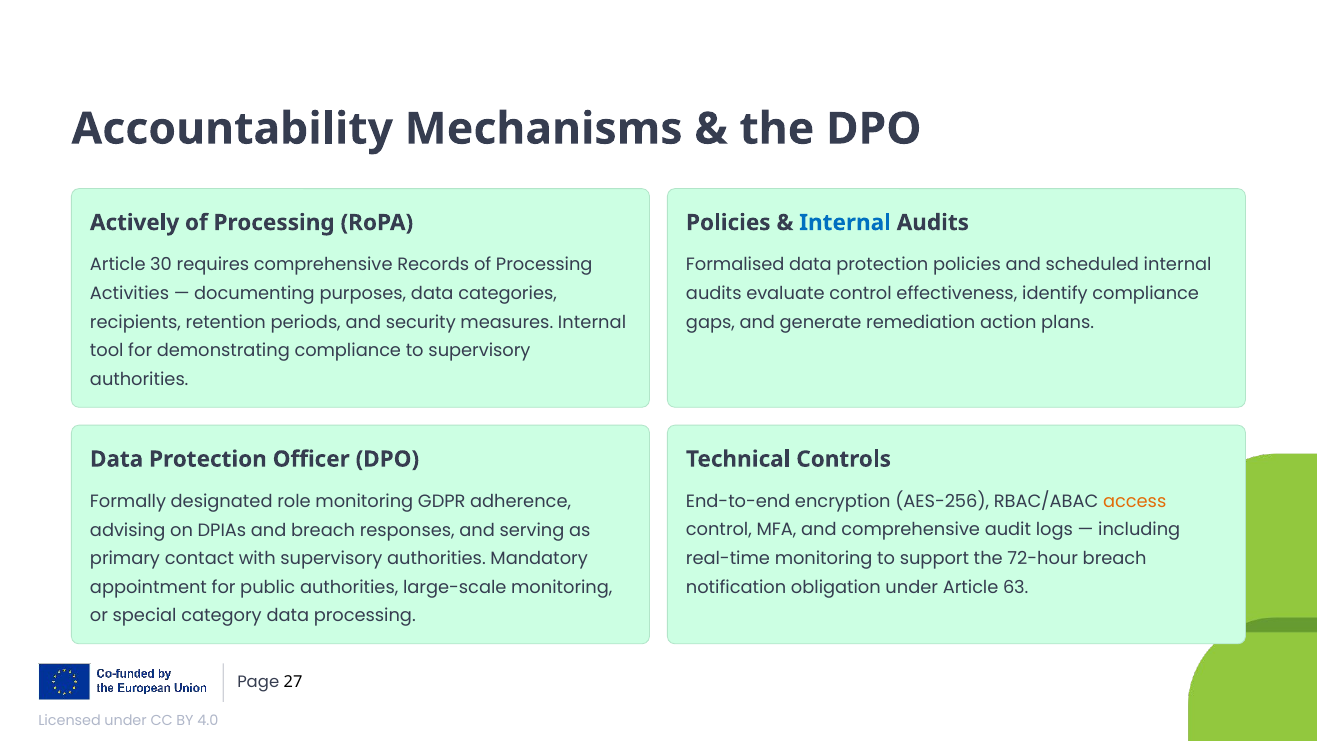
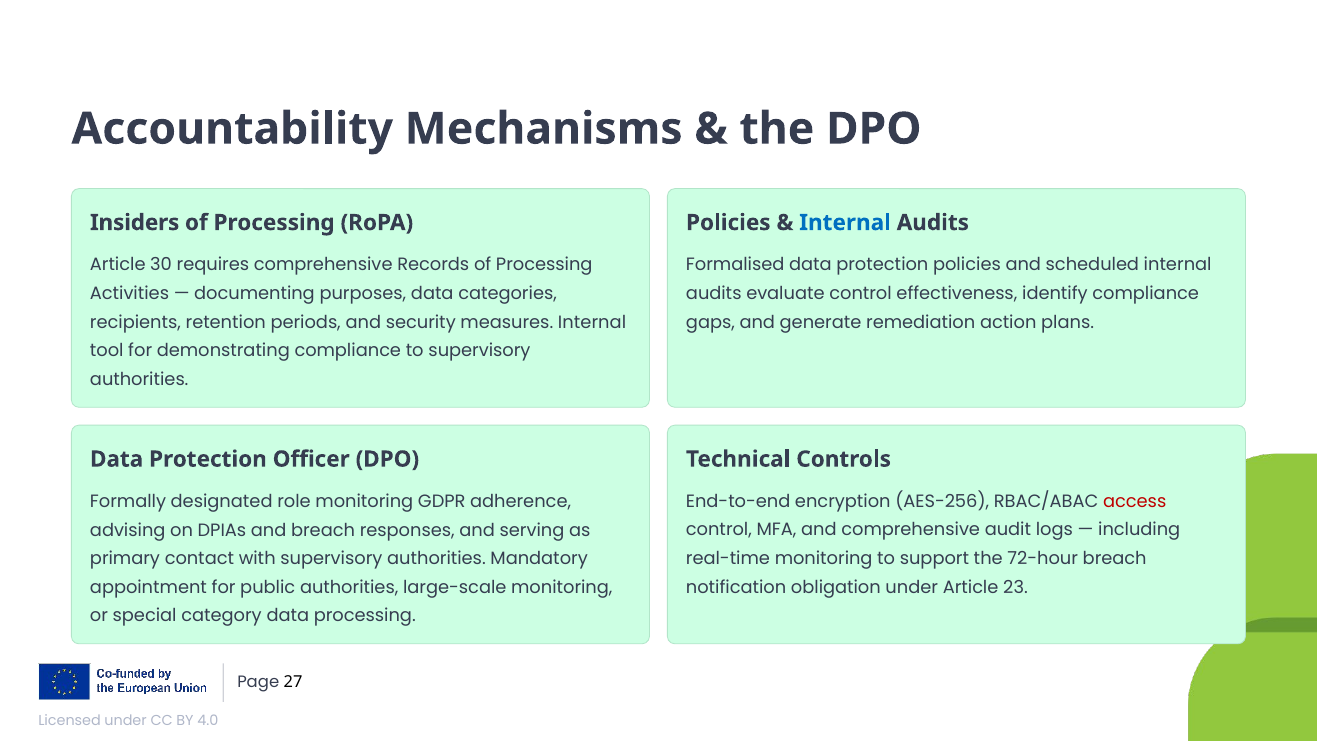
Actively: Actively -> Insiders (135, 223)
access colour: orange -> red (1135, 501)
63: 63 -> 23 (1016, 587)
